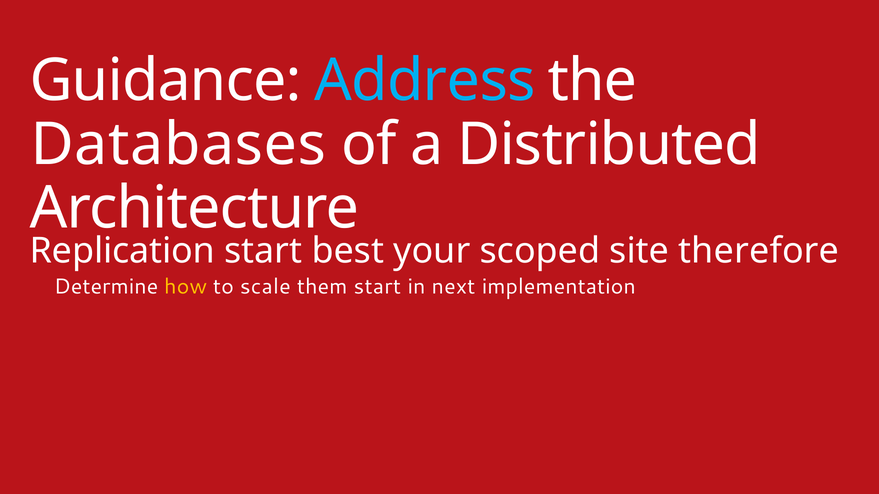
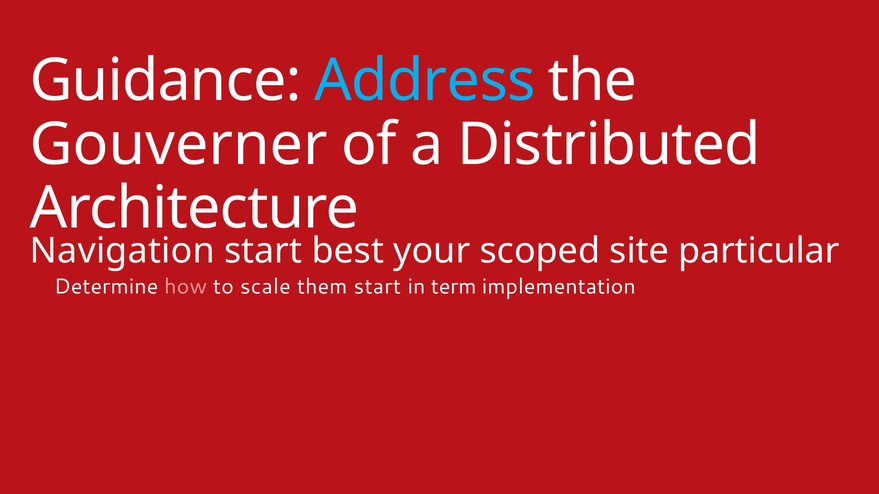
Databases: Databases -> Gouverner (179, 145)
Replication: Replication -> Navigation (122, 251)
therefore: therefore -> particular (759, 251)
how colour: yellow -> pink (186, 287)
next: next -> term (454, 287)
